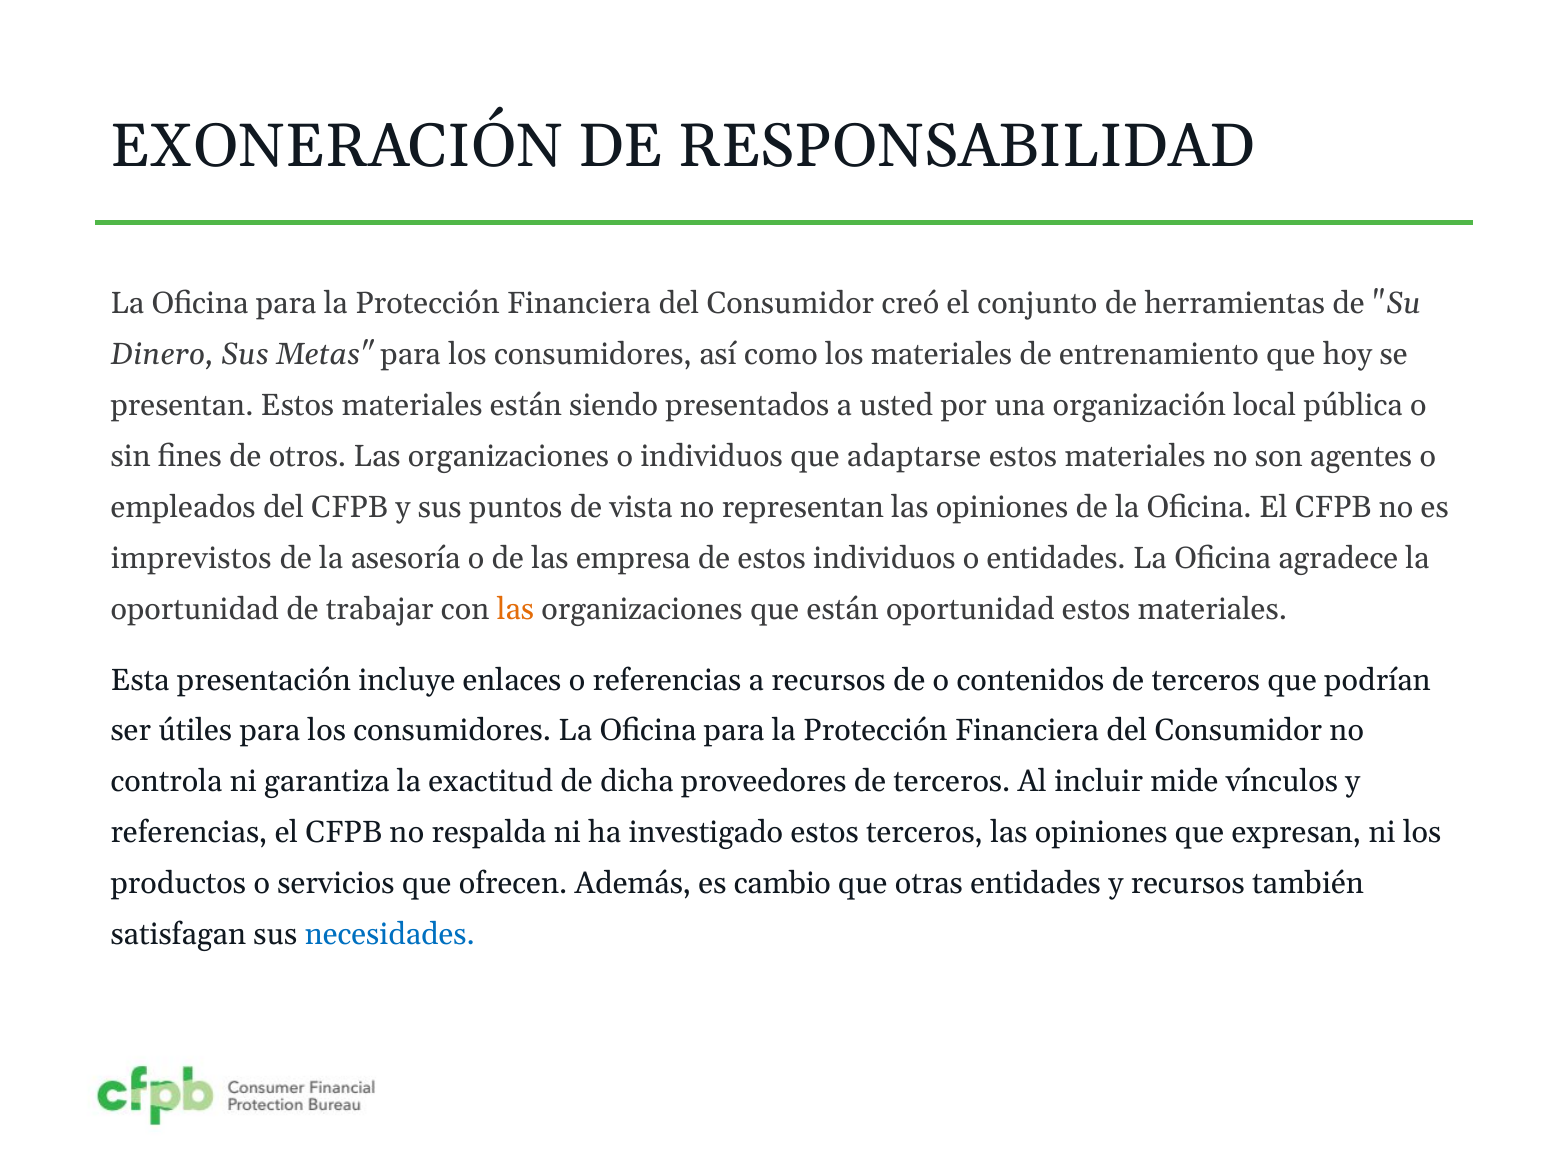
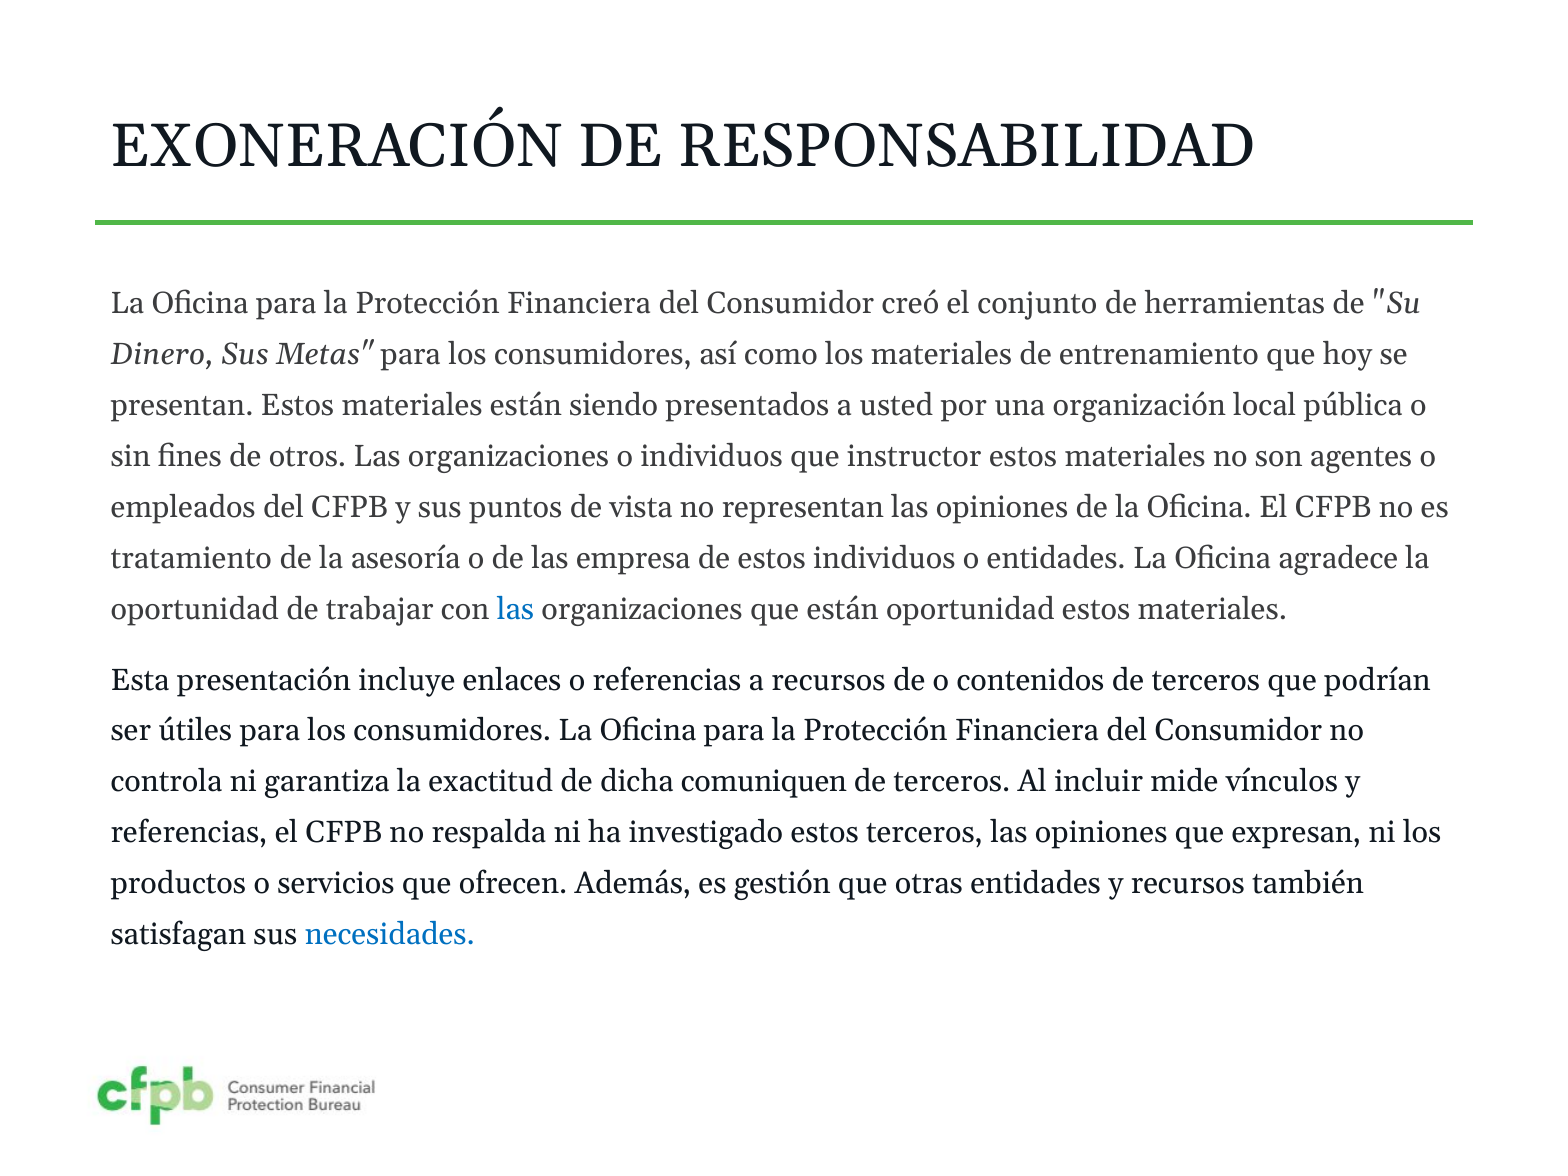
adaptarse: adaptarse -> instructor (914, 457)
imprevistos: imprevistos -> tratamiento (191, 559)
las colour: orange -> blue (515, 609)
proveedores: proveedores -> comuniquen (764, 782)
cambio: cambio -> gestión (782, 884)
